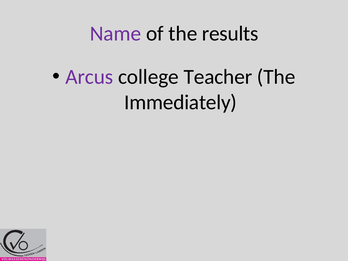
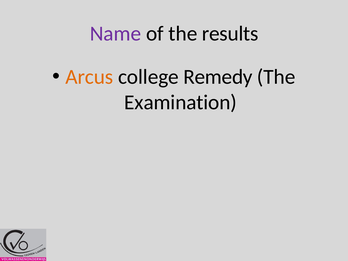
Arcus colour: purple -> orange (89, 77)
Teacher: Teacher -> Remedy (218, 77)
Immediately: Immediately -> Examination (180, 102)
